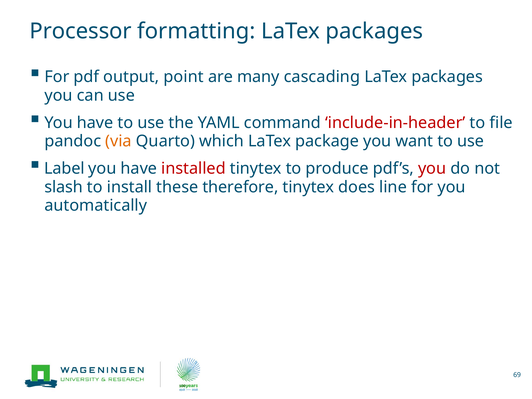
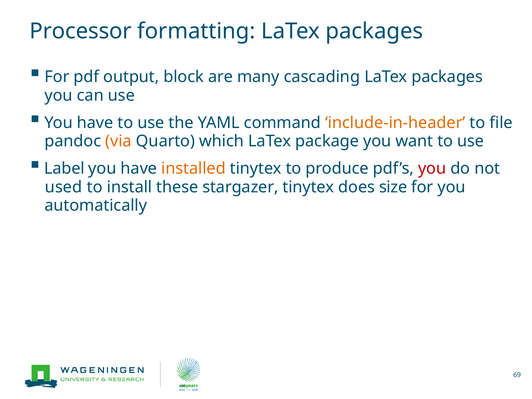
point: point -> block (184, 77)
include-in-header colour: red -> orange (395, 123)
installed colour: red -> orange (194, 169)
slash: slash -> used (64, 187)
therefore: therefore -> stargazer (240, 187)
line: line -> size (393, 187)
